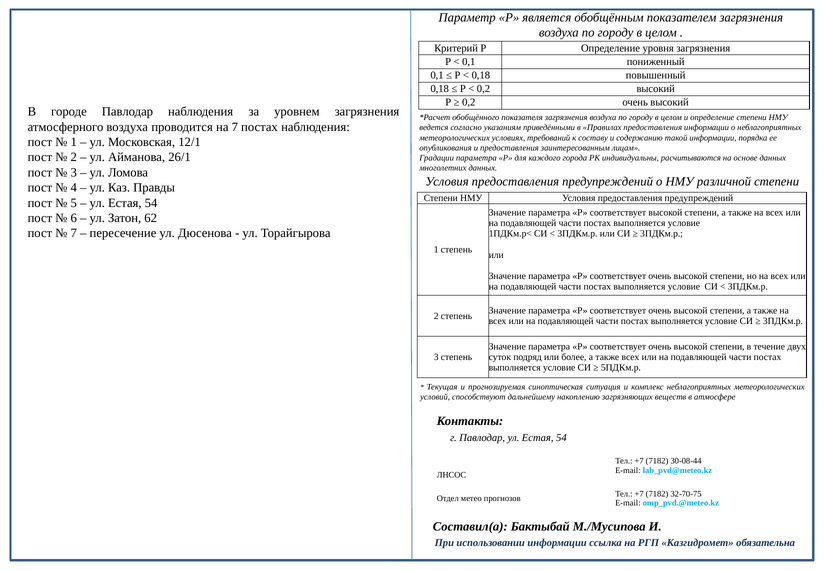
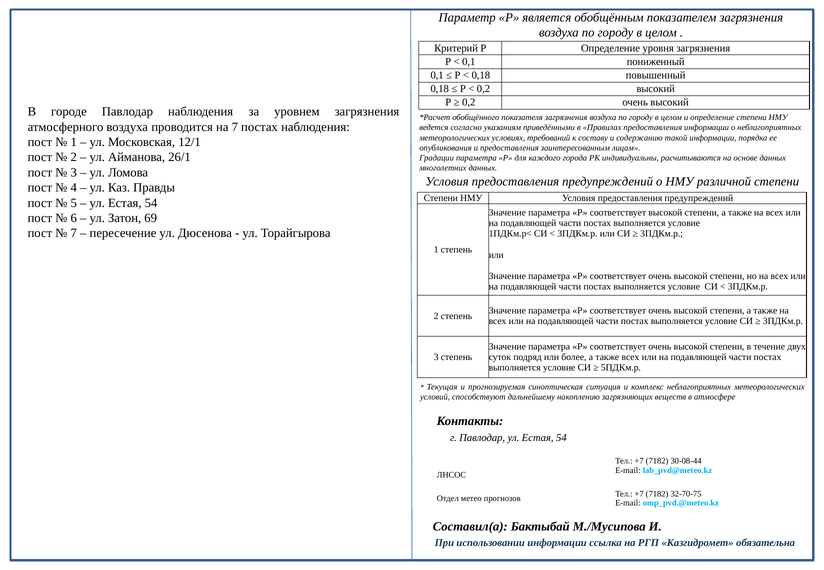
62: 62 -> 69 (151, 218)
